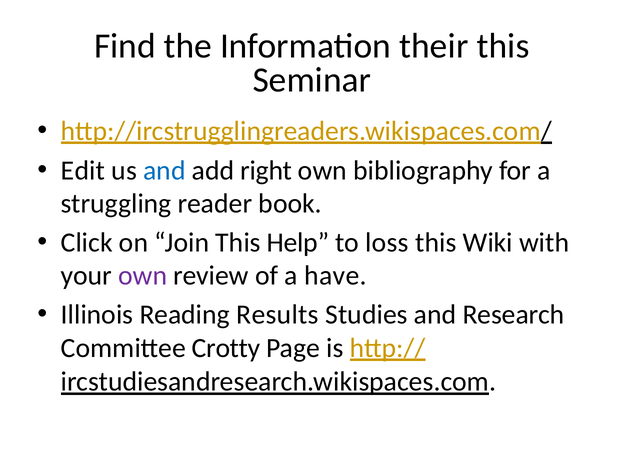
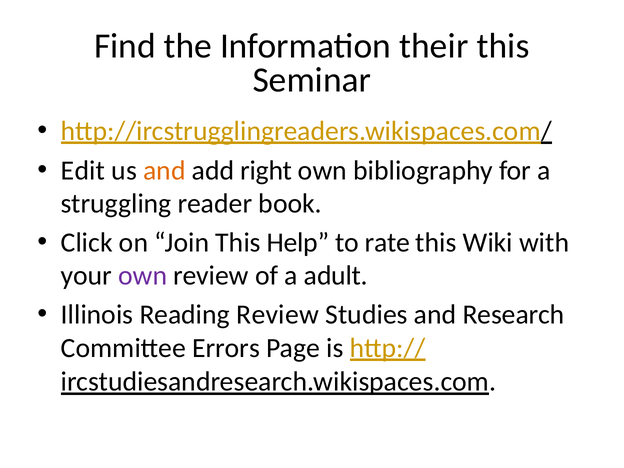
and colour: blue -> orange (164, 170)
loss: loss -> rate (387, 242)
have: have -> adult (336, 276)
Reading Results: Results -> Review (278, 315)
Crotty: Crotty -> Errors (226, 348)
